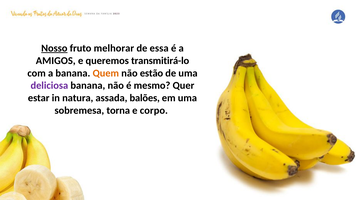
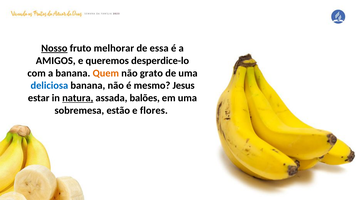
transmitirá-lo: transmitirá-lo -> desperdice-lo (160, 61)
estão: estão -> grato (151, 73)
deliciosa colour: purple -> blue (49, 86)
Quer: Quer -> Jesus (184, 86)
natura underline: none -> present (78, 98)
torna: torna -> estão (118, 111)
corpo: corpo -> flores (154, 111)
